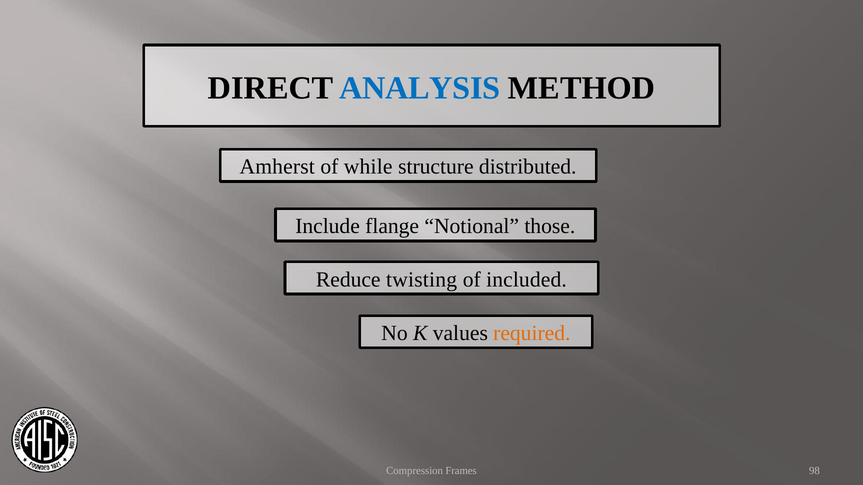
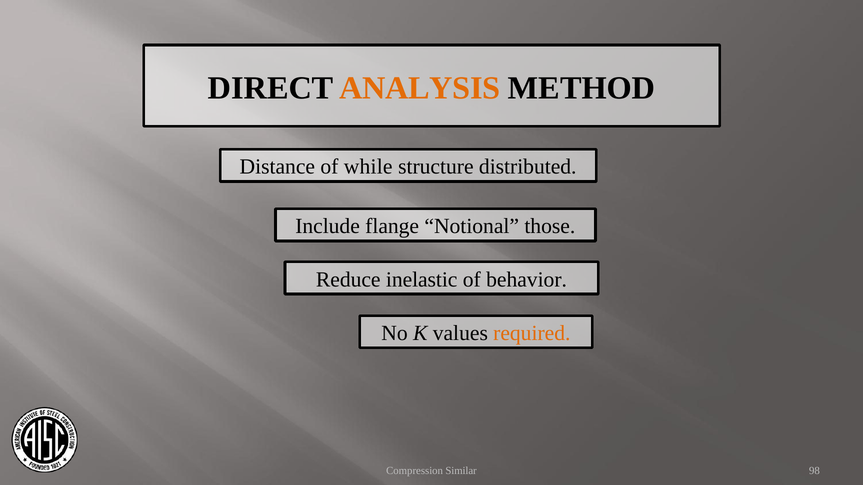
ANALYSIS colour: blue -> orange (420, 88)
Amherst: Amherst -> Distance (277, 167)
twisting: twisting -> inelastic (422, 280)
included: included -> behavior (527, 280)
Frames: Frames -> Similar (461, 471)
